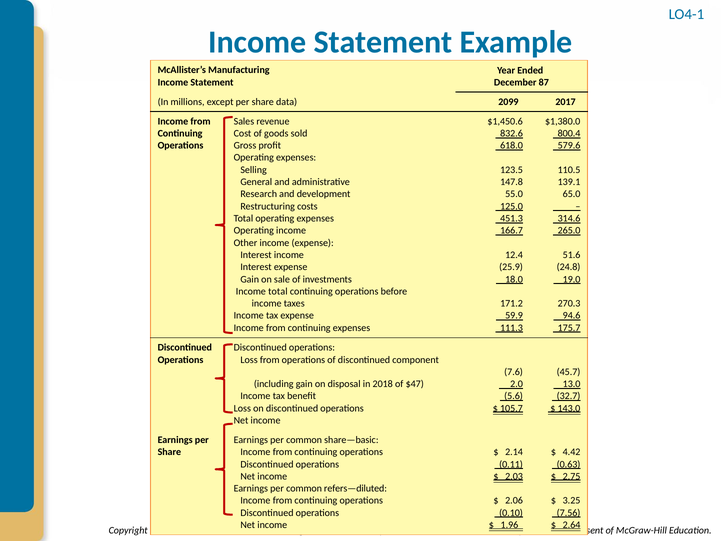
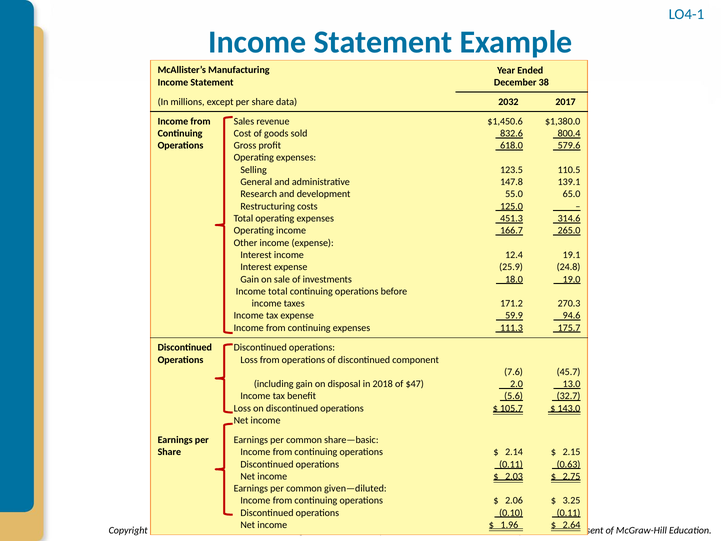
87: 87 -> 38 (544, 82)
2099: 2099 -> 2032 (508, 102)
51.6: 51.6 -> 19.1 (572, 255)
4.42: 4.42 -> 2.15 (572, 452)
refers—diluted: refers—diluted -> given—diluted (355, 488)
7.56: 7.56 -> 0.11 (569, 513)
